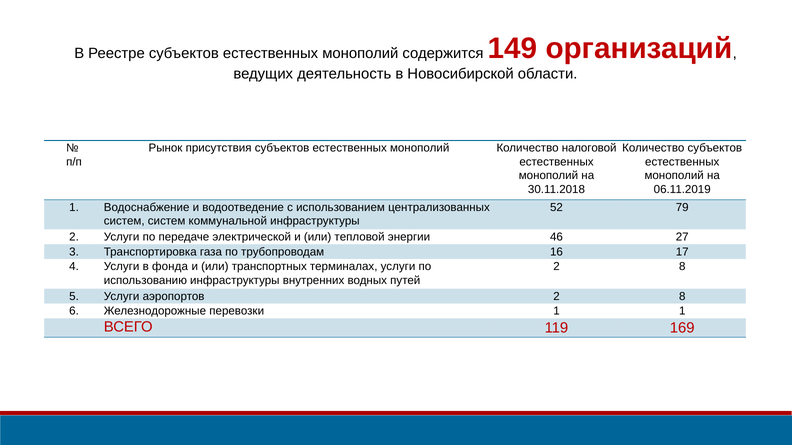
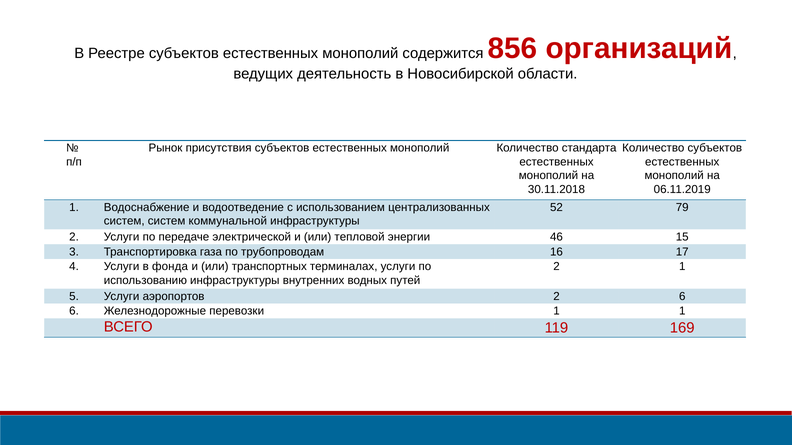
149: 149 -> 856 (513, 48)
налоговой: налоговой -> стандарта (589, 148)
27: 27 -> 15 (682, 237)
8: 8 -> 1 (682, 267)
аэропортов 2 8: 8 -> 6 (682, 297)
